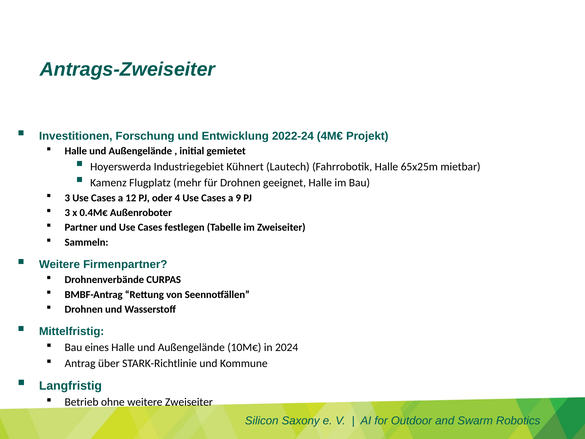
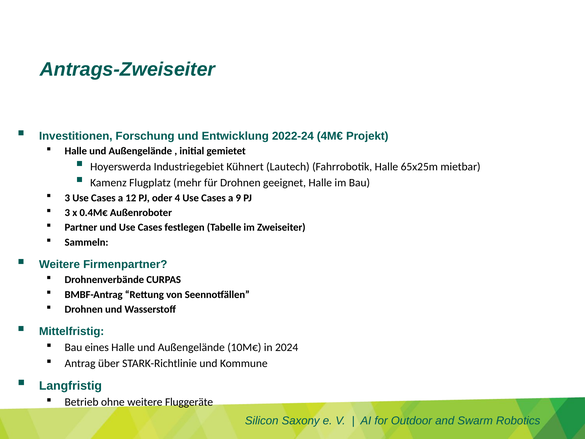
weitere Zweiseiter: Zweiseiter -> Fluggeräte (189, 402)
